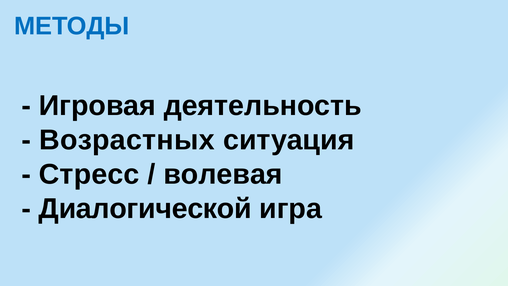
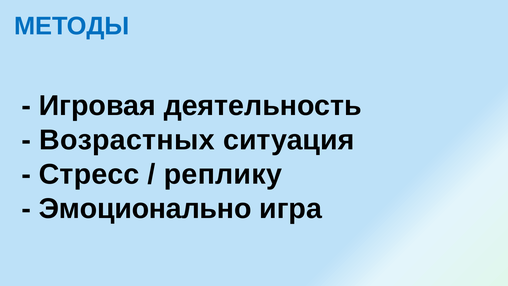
волевая: волевая -> реплику (223, 174)
Диалогической: Диалогической -> Эмоционально (145, 208)
